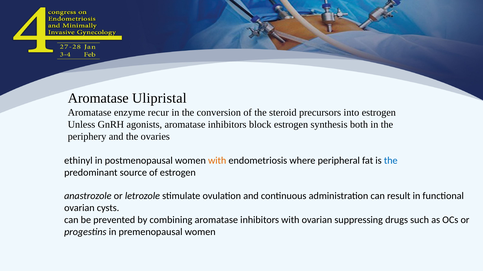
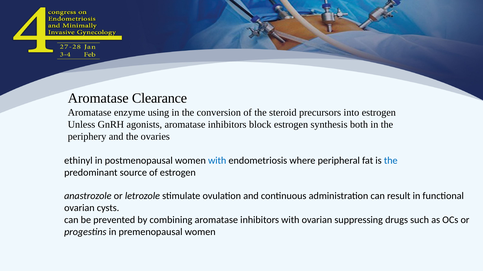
Ulipristal: Ulipristal -> Clearance (160, 99)
recur: recur -> using (158, 113)
with colour: orange -> blue (217, 161)
